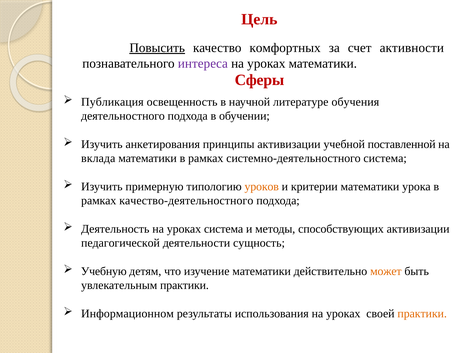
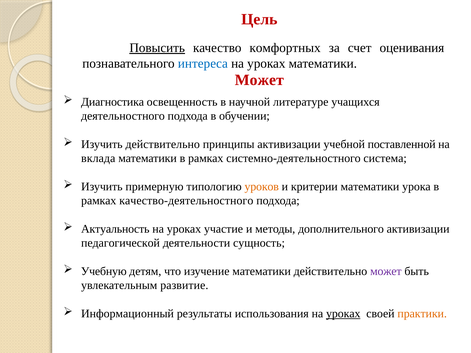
активности: активности -> оценивания (412, 48)
интереса colour: purple -> blue (203, 64)
Сферы: Сферы -> Может (259, 80)
Публикация: Публикация -> Диагностика (112, 102)
обучения: обучения -> учащихся (355, 102)
Изучить анкетирования: анкетирования -> действительно (163, 144)
Деятельность: Деятельность -> Актуальность (115, 229)
уроках система: система -> участие (224, 229)
способствующих: способствующих -> дополнительного (341, 229)
может colour: orange -> purple (386, 271)
увлекательным практики: практики -> развитие (184, 286)
Информационном: Информационном -> Информационный (128, 314)
уроках underline: none -> present (343, 314)
